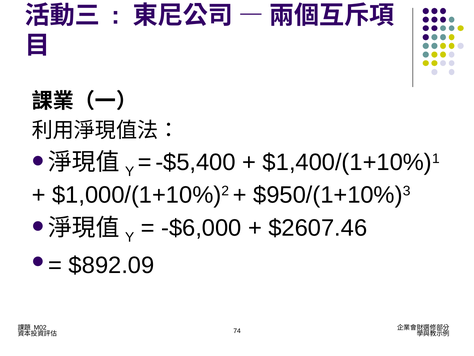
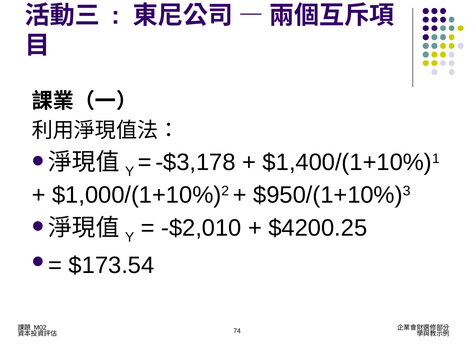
-$5,400: -$5,400 -> -$3,178 (196, 162)
-$6,000: -$6,000 -> -$2,010 (201, 228)
$2607.46: $2607.46 -> $4200.25 (318, 228)
$892.09: $892.09 -> $173.54 (111, 265)
